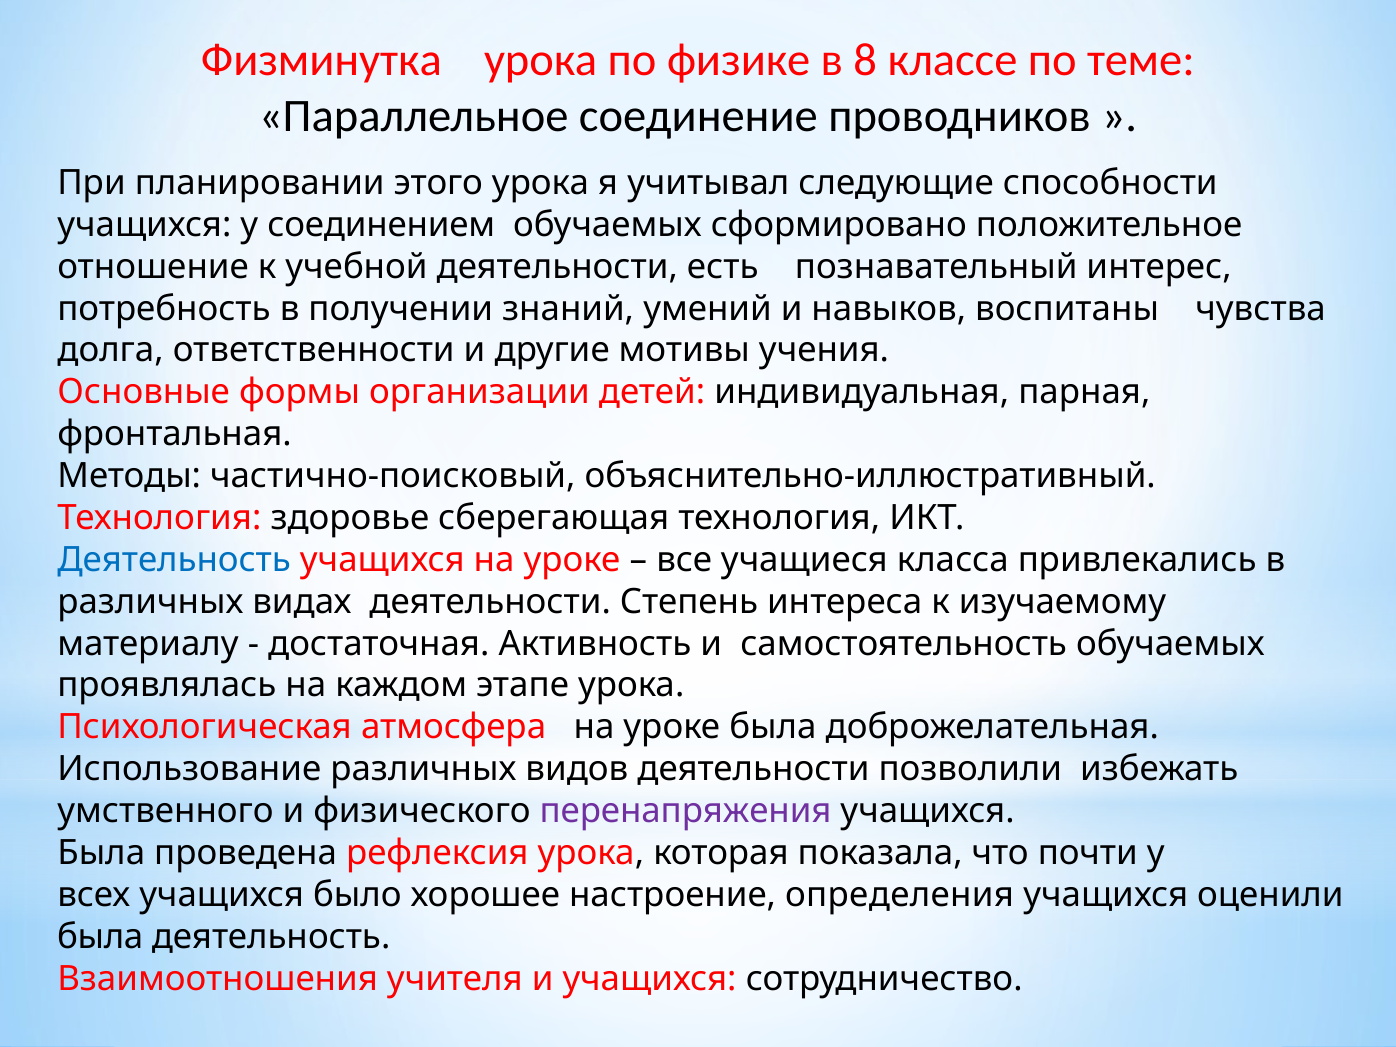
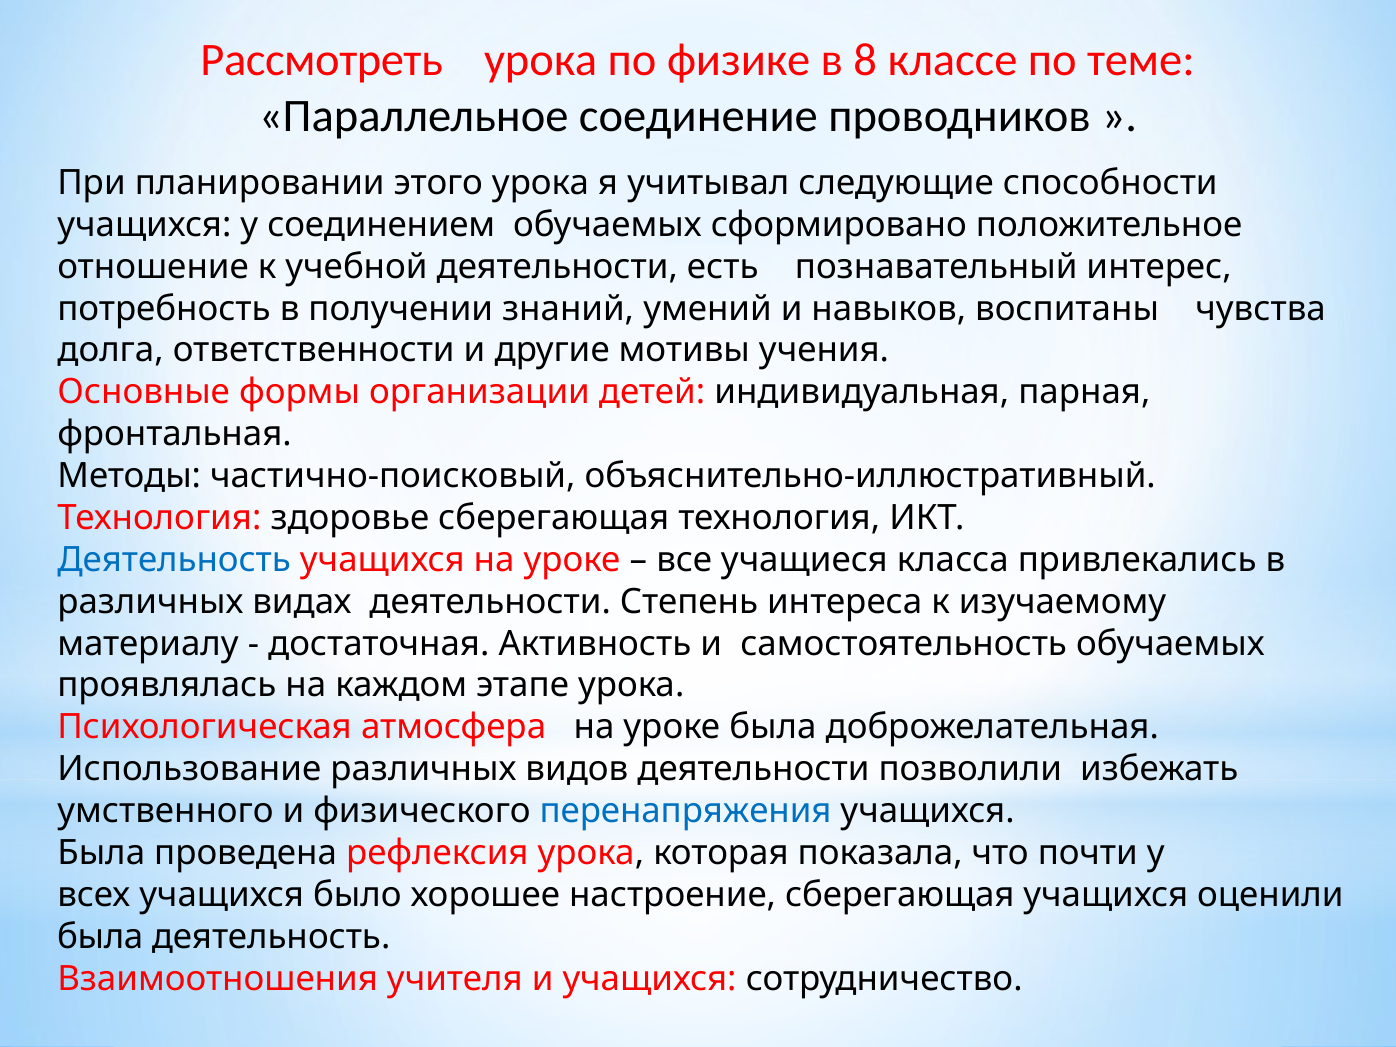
Физминутка: Физминутка -> Рассмотреть (322, 60)
перенапряжения colour: purple -> blue (686, 811)
настроение определения: определения -> сберегающая (900, 895)
